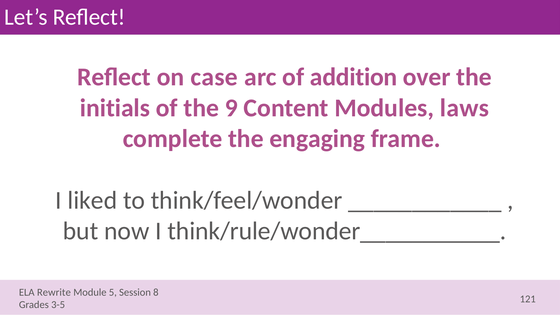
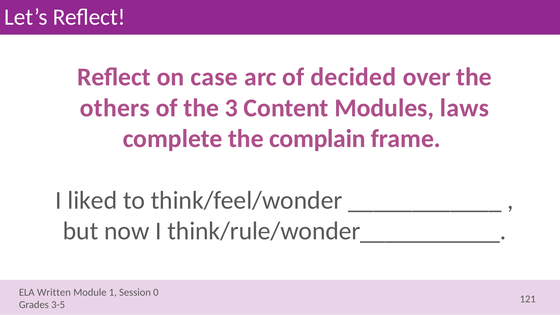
addition: addition -> decided (353, 77)
initials: initials -> others (115, 108)
9: 9 -> 3 (231, 108)
engaging: engaging -> complain (317, 139)
Rewrite: Rewrite -> Written (54, 292)
5: 5 -> 1 (113, 292)
8: 8 -> 0 (156, 292)
